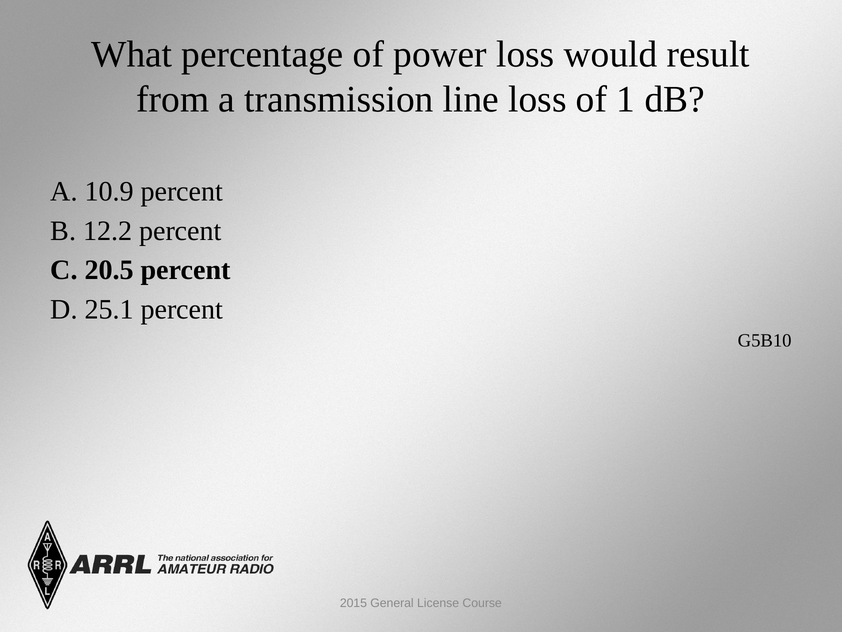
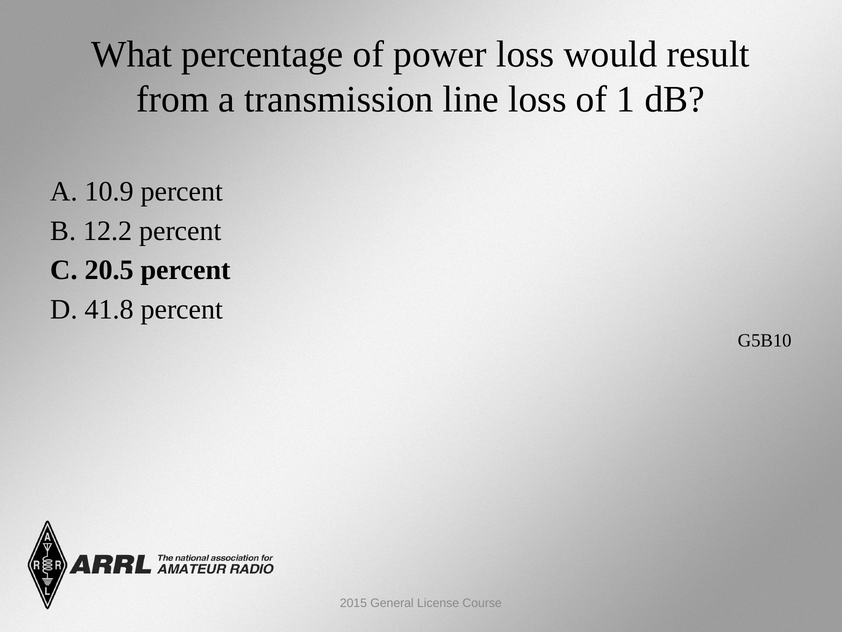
25.1: 25.1 -> 41.8 (109, 309)
